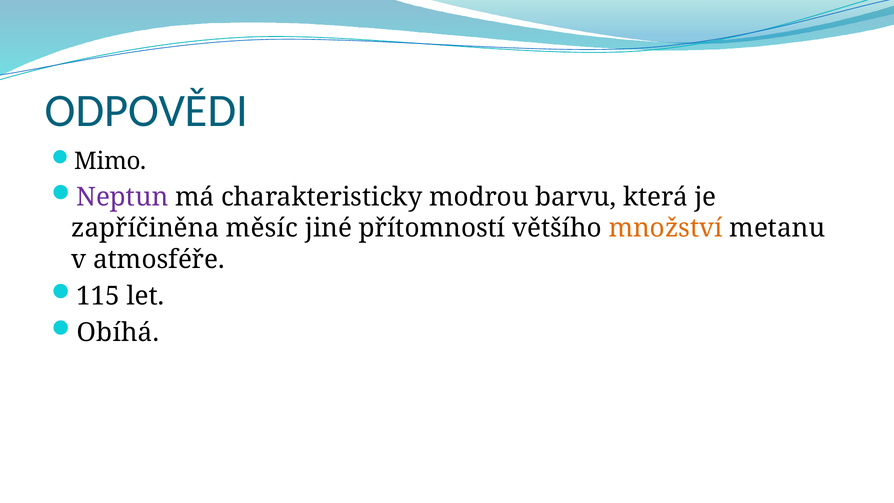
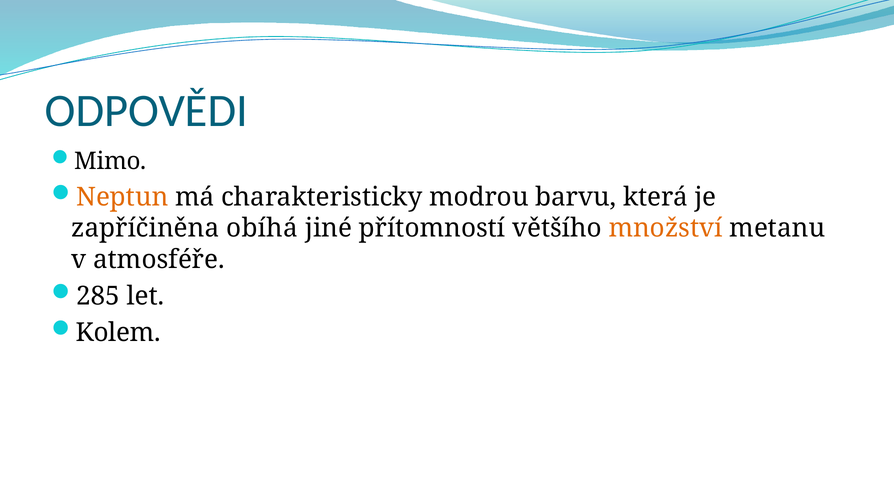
Neptun colour: purple -> orange (122, 197)
měsíc: měsíc -> obíhá (262, 228)
115: 115 -> 285 (98, 296)
Obíhá: Obíhá -> Kolem (118, 333)
